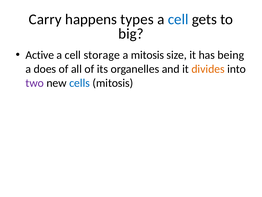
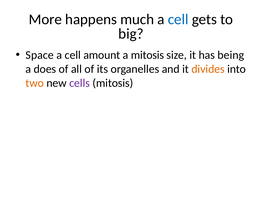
Carry: Carry -> More (45, 19)
types: types -> much (137, 19)
Active: Active -> Space (40, 55)
storage: storage -> amount (102, 55)
two colour: purple -> orange (35, 83)
cells colour: blue -> purple (80, 83)
